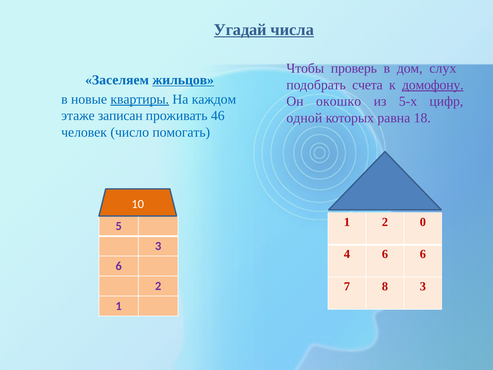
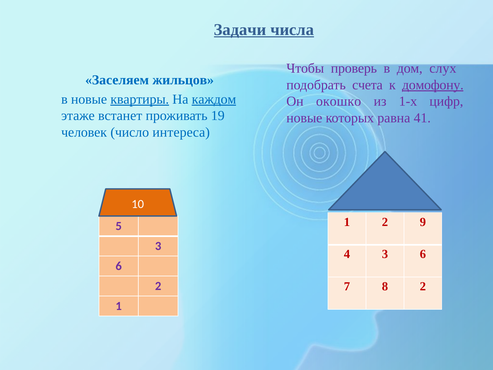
Угадай: Угадай -> Задачи (240, 30)
жильцов underline: present -> none (183, 80)
каждом underline: none -> present (214, 99)
5-х: 5-х -> 1-х (408, 101)
записан: записан -> встанет (120, 116)
46: 46 -> 19 (218, 116)
одной: одной -> новые (304, 118)
18: 18 -> 41 (422, 118)
помогать: помогать -> интереса (181, 132)
0: 0 -> 9 (423, 222)
4 6: 6 -> 3 (385, 254)
8 3: 3 -> 2 (423, 286)
